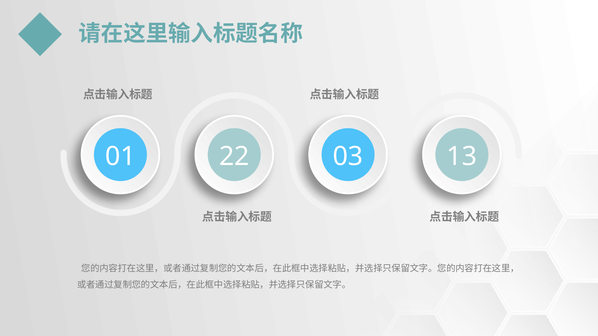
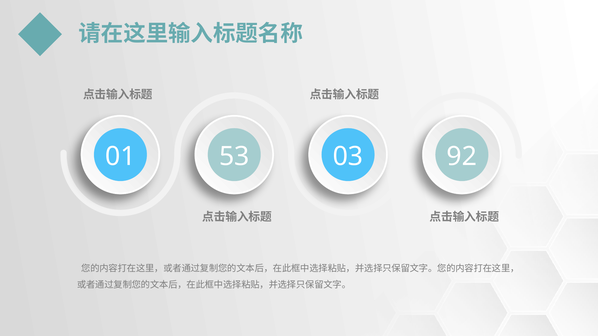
22: 22 -> 53 (234, 157)
13: 13 -> 92 (462, 157)
